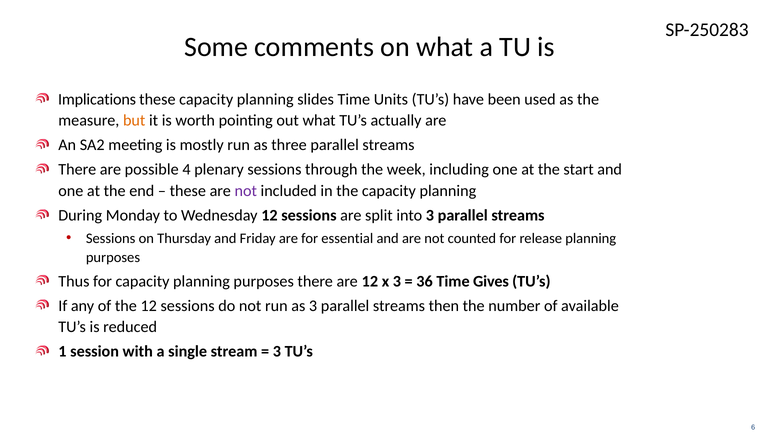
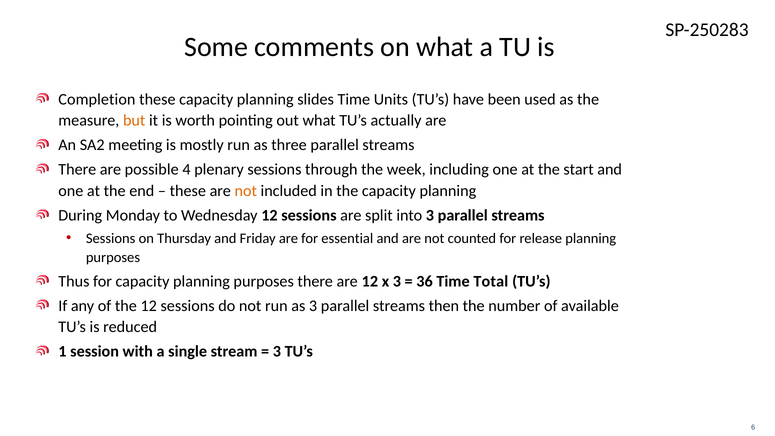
Implications: Implications -> Completion (97, 99)
not colour: purple -> orange (246, 191)
Gives: Gives -> Total (491, 281)
